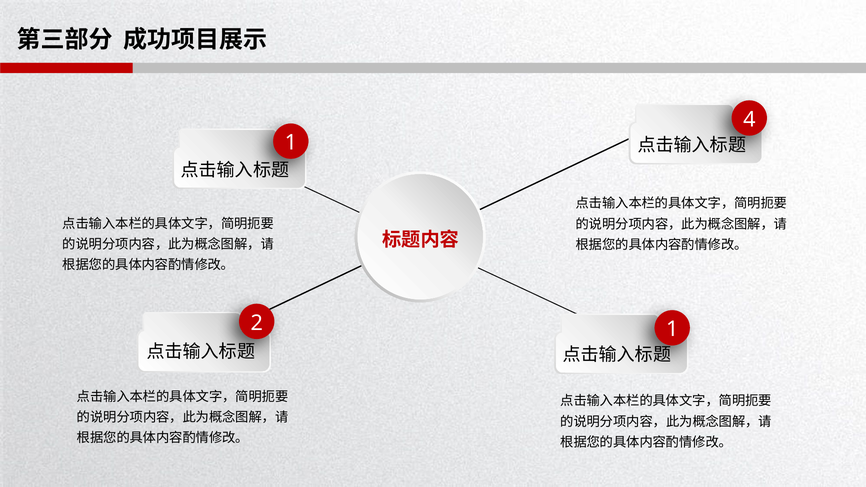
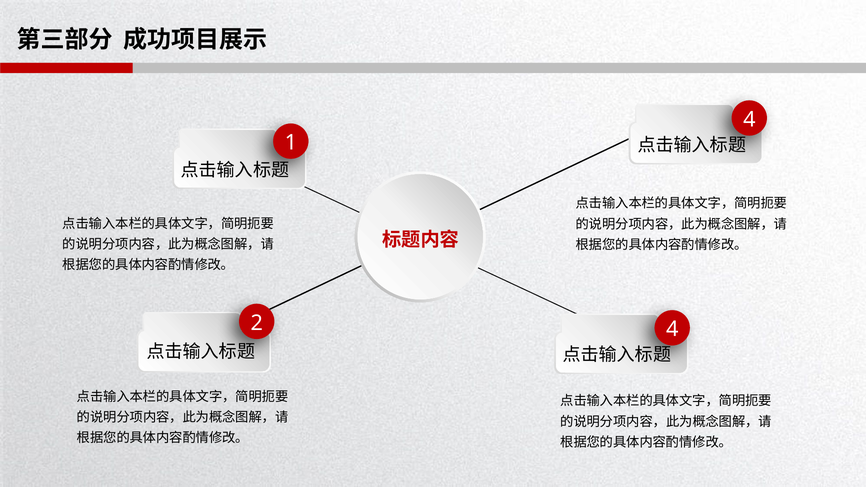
2 1: 1 -> 4 (672, 329)
